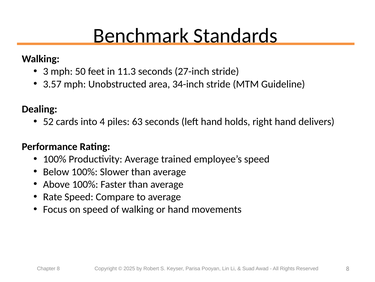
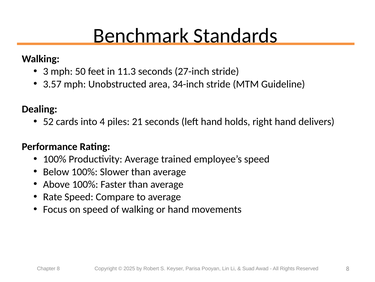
63: 63 -> 21 (137, 121)
